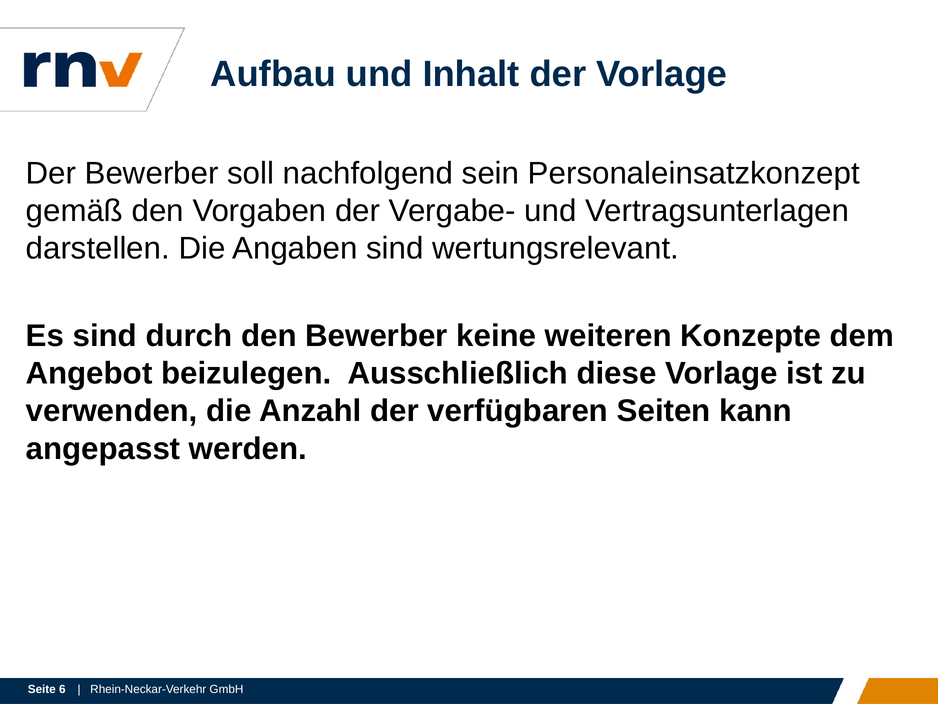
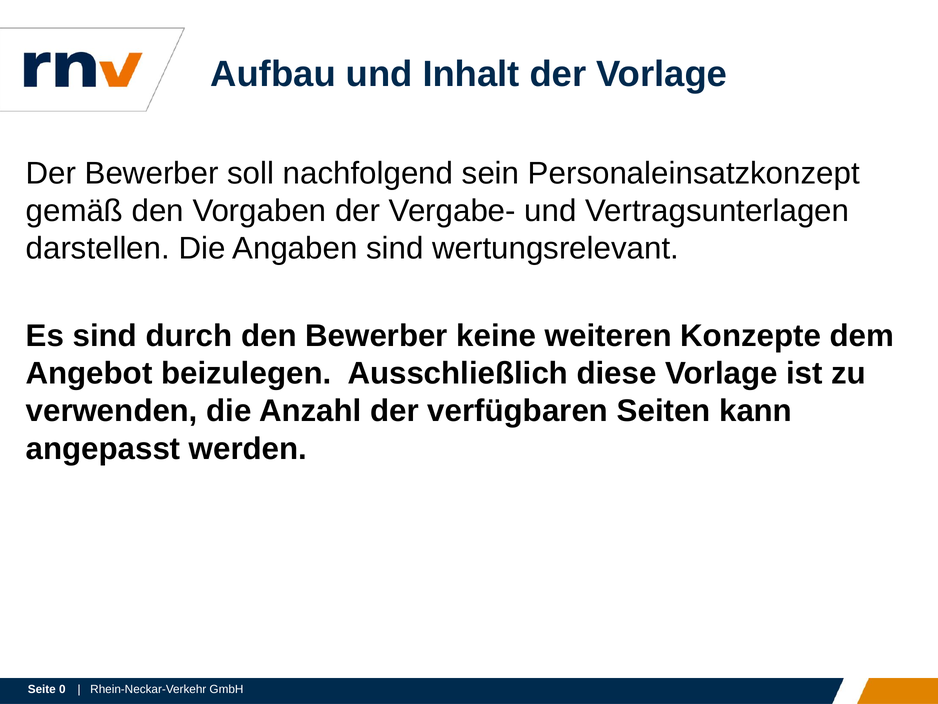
6: 6 -> 0 (62, 689)
